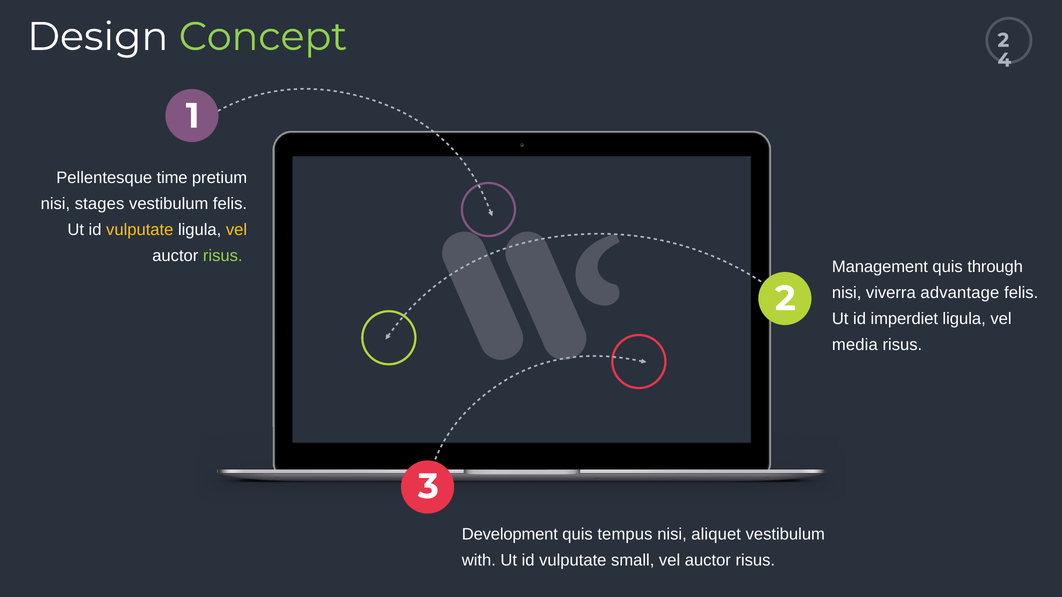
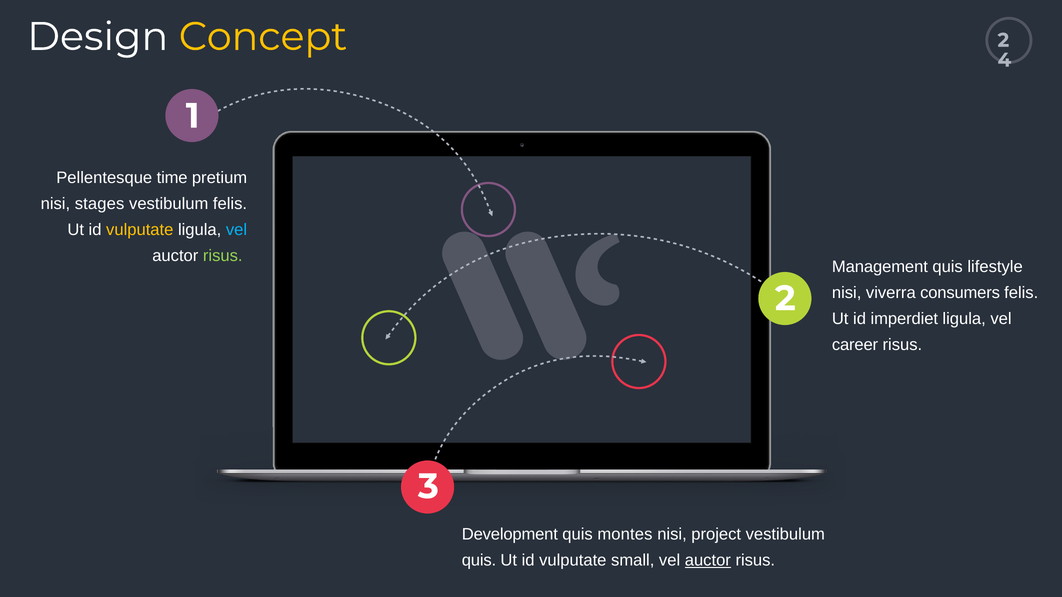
Concept colour: light green -> yellow (263, 37)
vel colour: yellow -> light blue (237, 230)
through: through -> lifestyle (995, 267)
advantage: advantage -> consumers (960, 293)
media: media -> career (855, 345)
tempus: tempus -> montes (625, 535)
aliquet: aliquet -> project (716, 535)
with: with -> quis (479, 561)
auctor underline: none -> present (708, 561)
